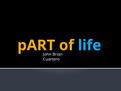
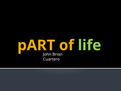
life colour: light blue -> light green (89, 45)
